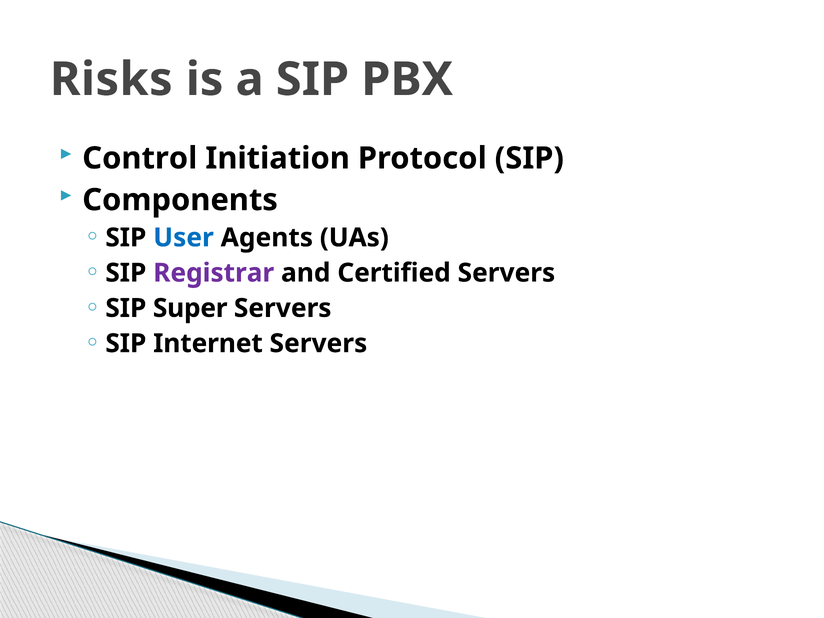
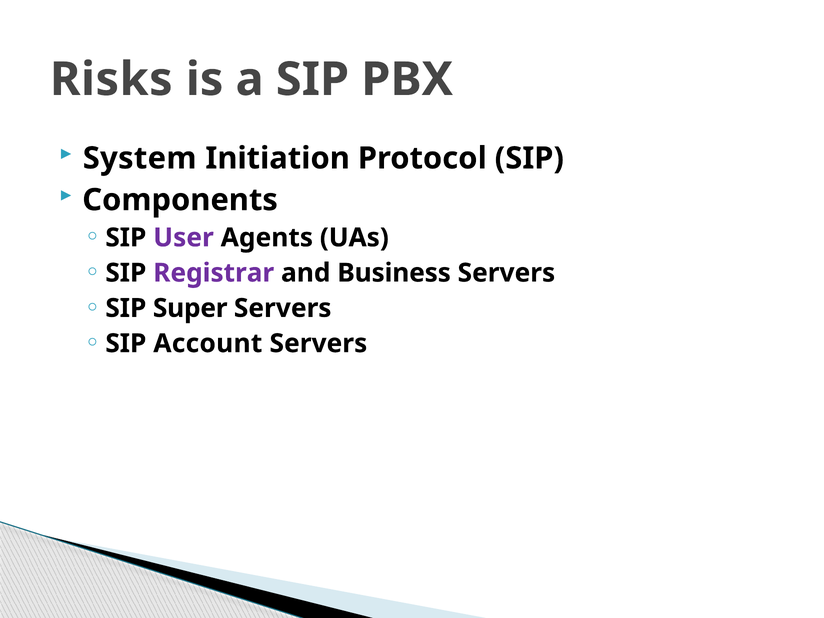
Control: Control -> System (140, 158)
User colour: blue -> purple (183, 238)
Certified: Certified -> Business (394, 273)
Internet: Internet -> Account (208, 343)
